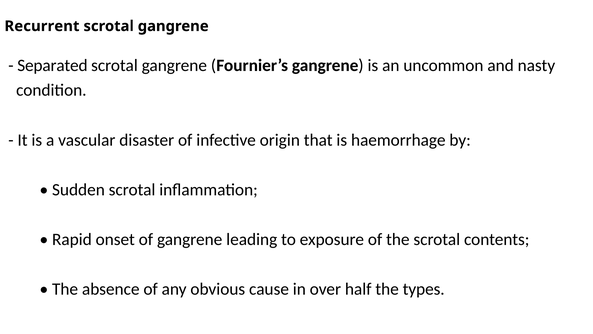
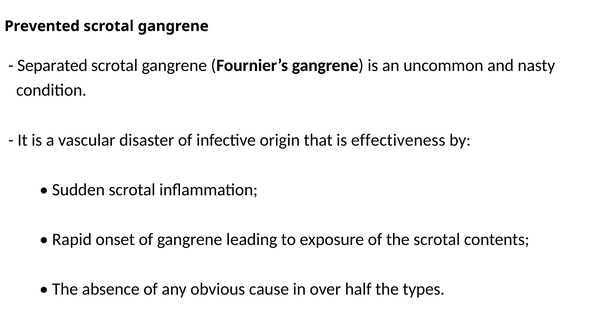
Recurrent: Recurrent -> Prevented (42, 26)
haemorrhage: haemorrhage -> effectiveness (398, 140)
